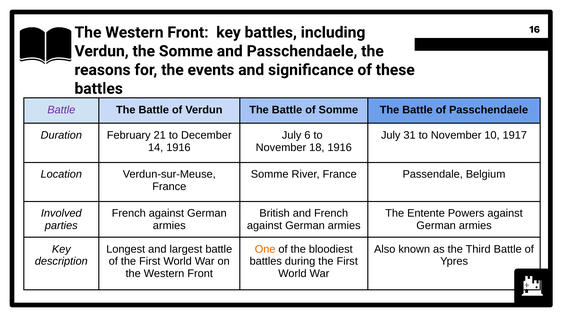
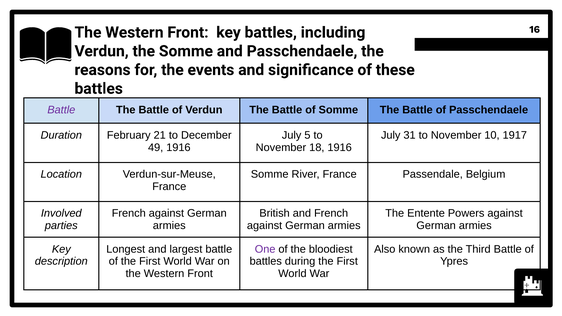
6: 6 -> 5 (307, 135)
14: 14 -> 49 (156, 148)
One colour: orange -> purple (265, 249)
